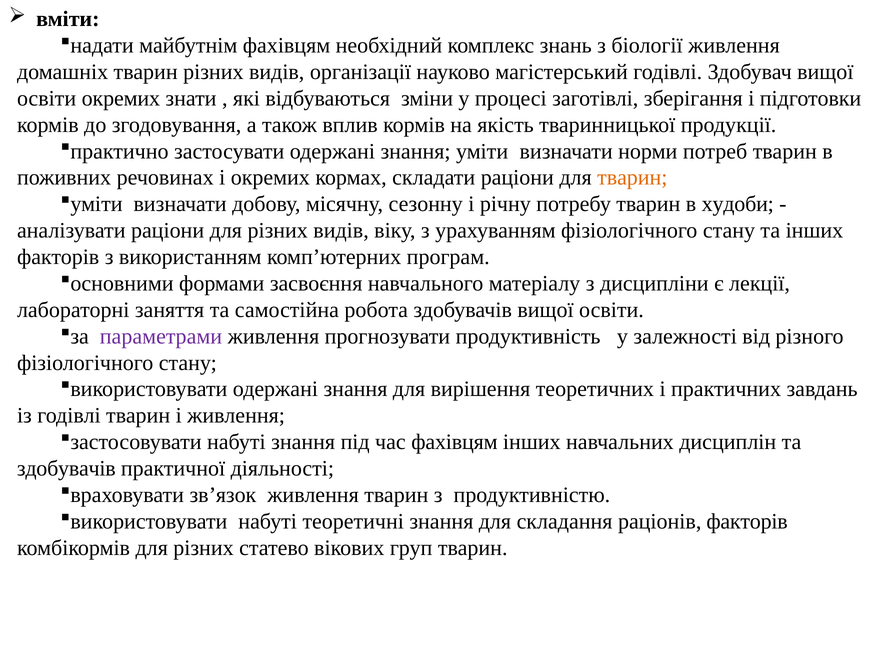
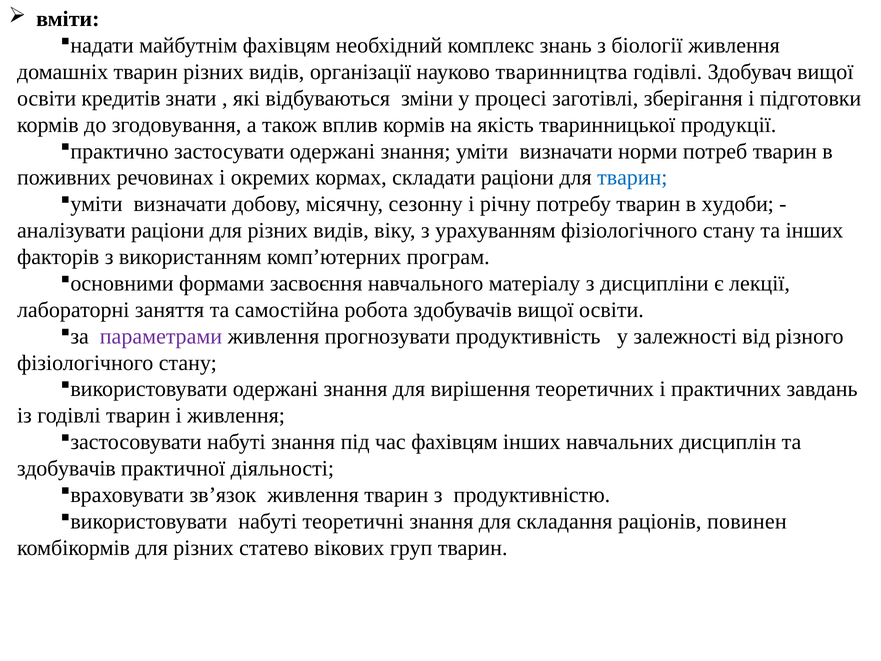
магістерський: магістерський -> тваринництва (561, 72)
освіти окремих: окремих -> кредитів (121, 98)
тварин colour: orange -> blue (632, 178)
раціонів факторів: факторів -> повинен (747, 521)
